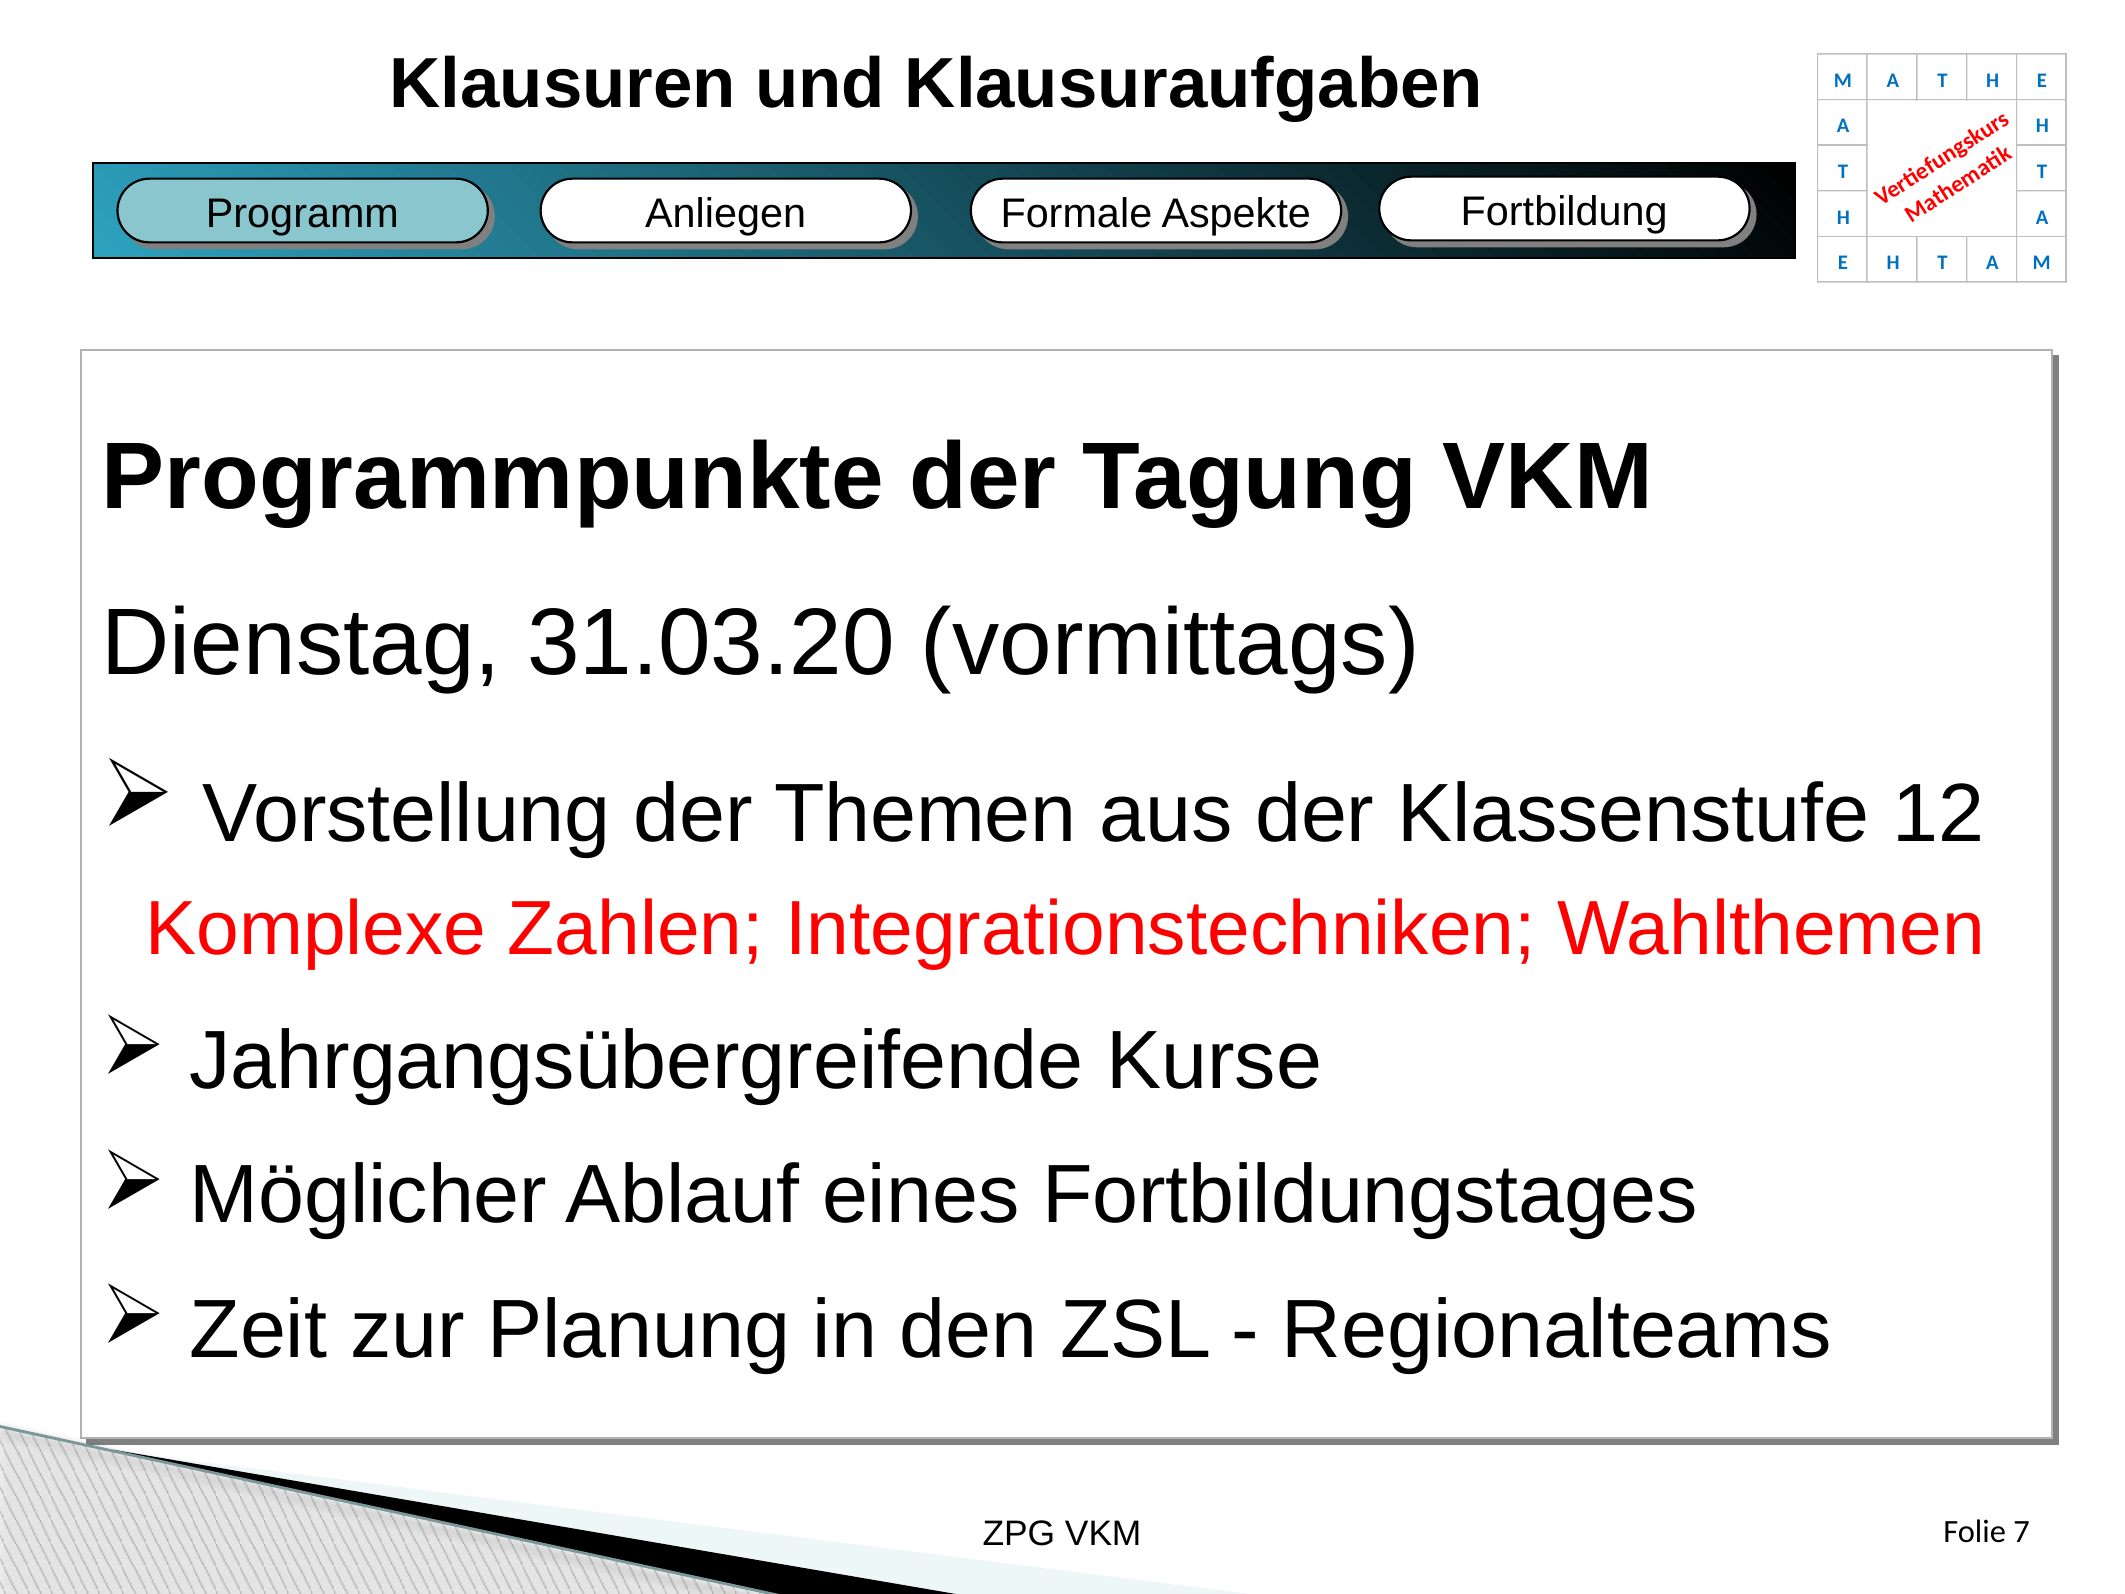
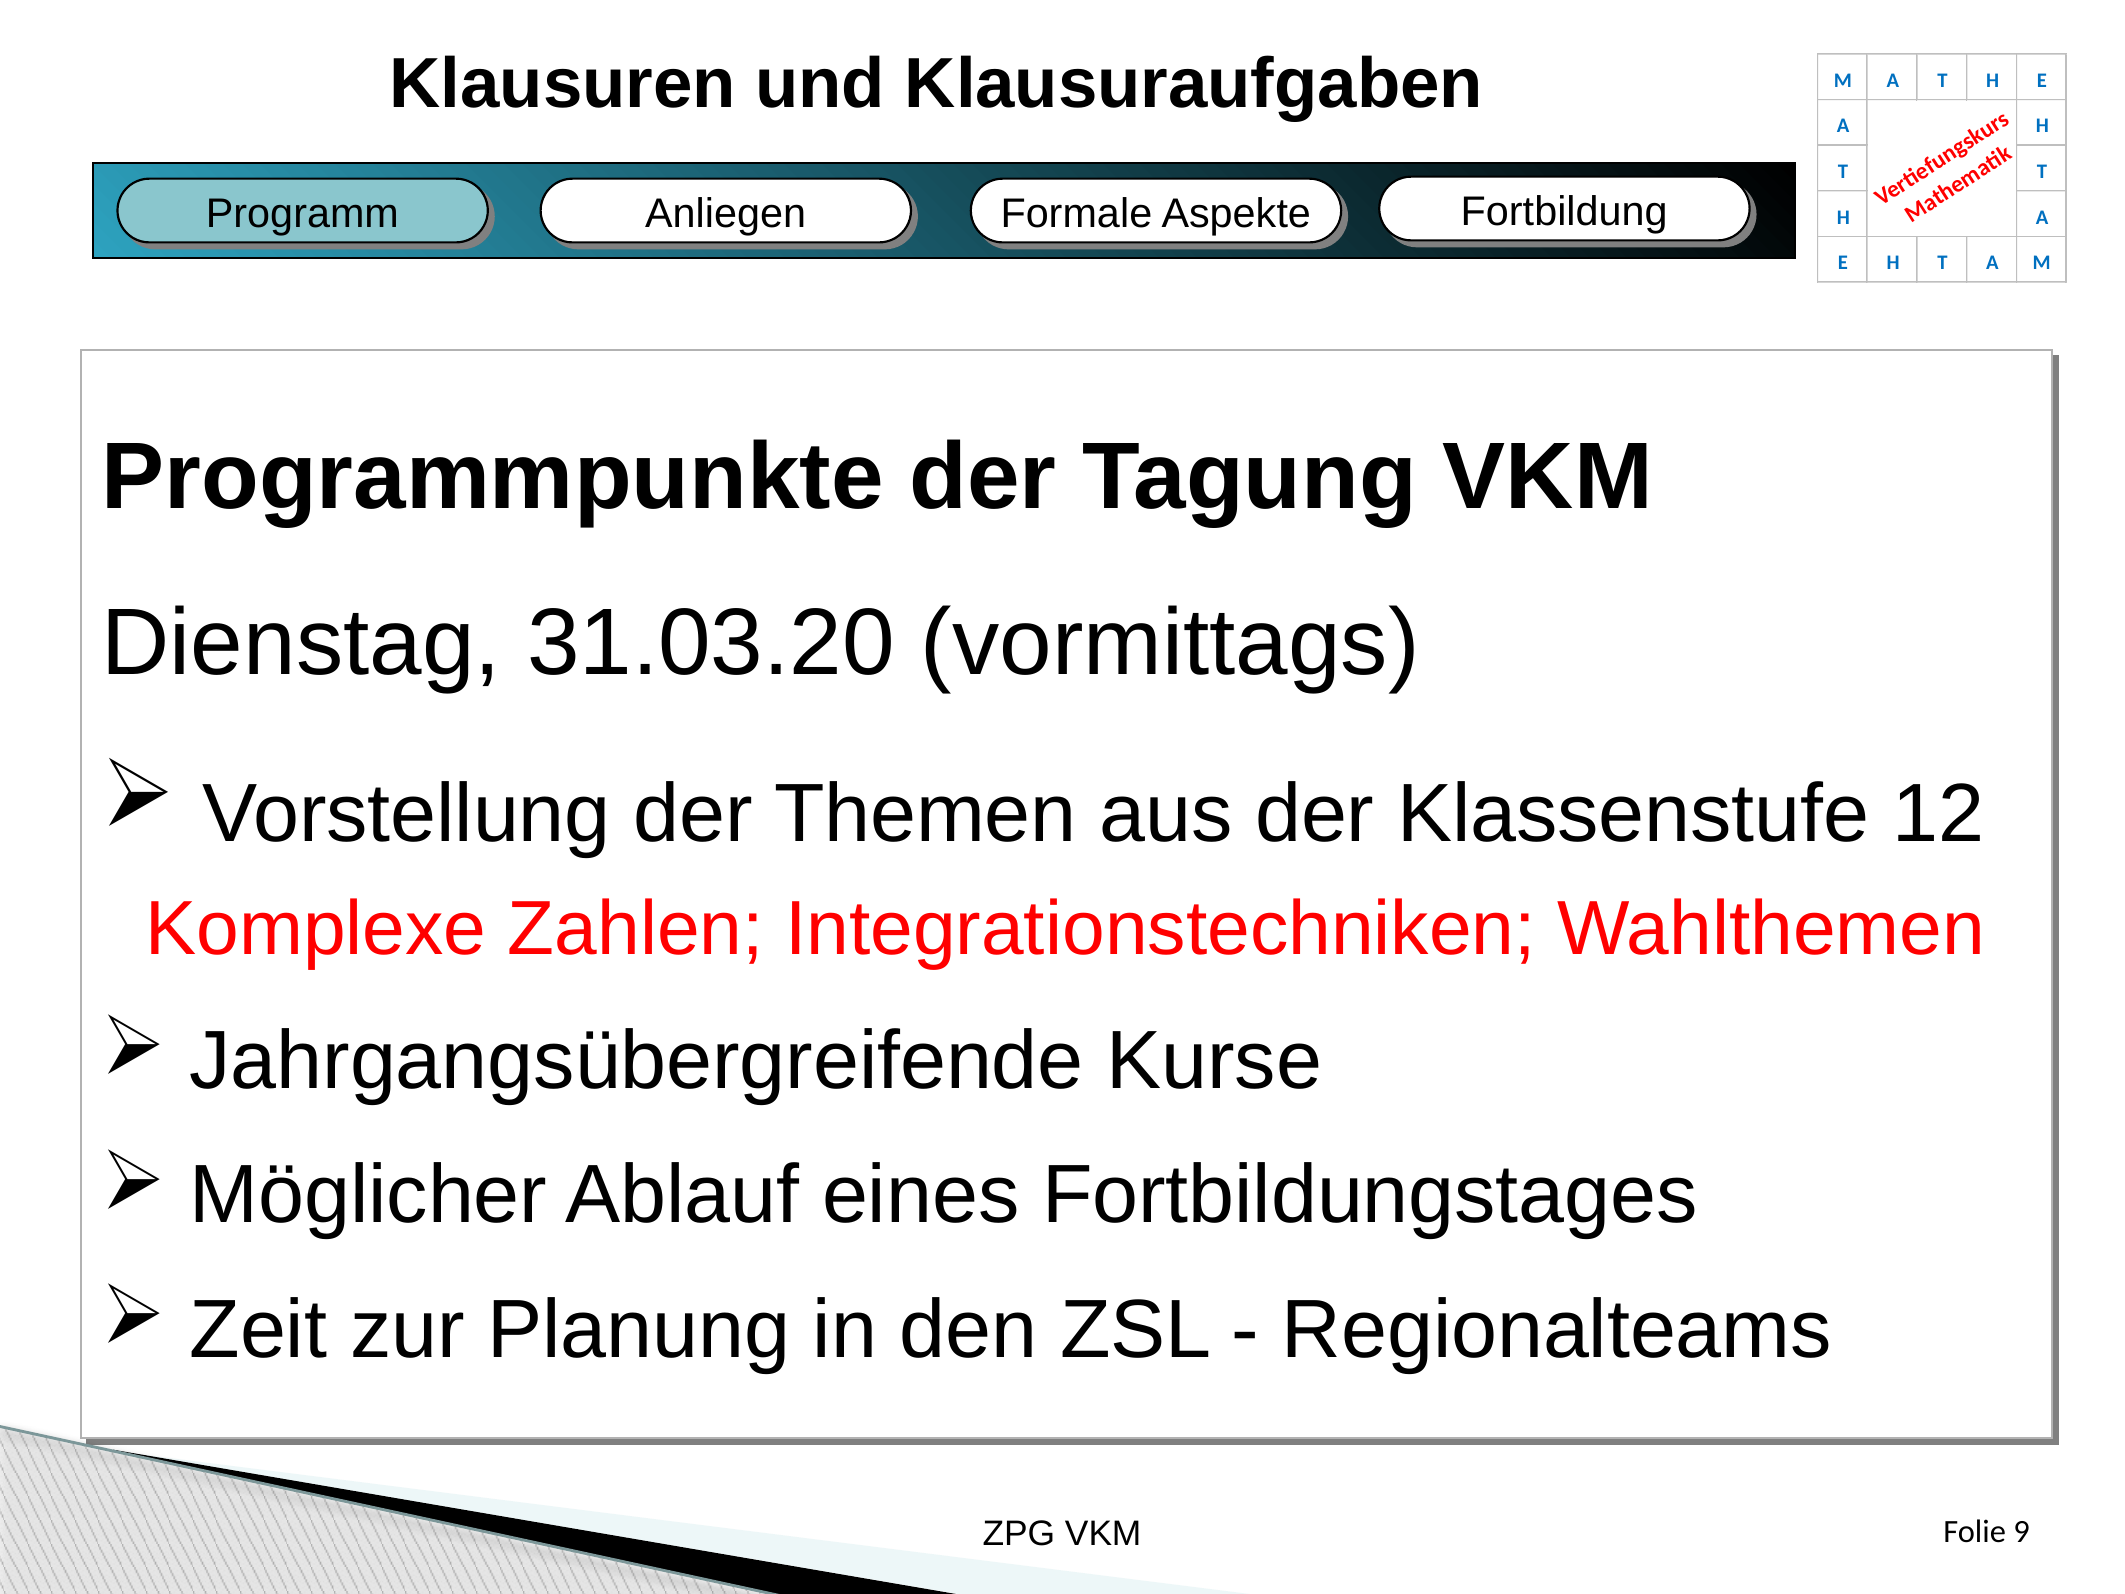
7: 7 -> 9 (2022, 1532)
